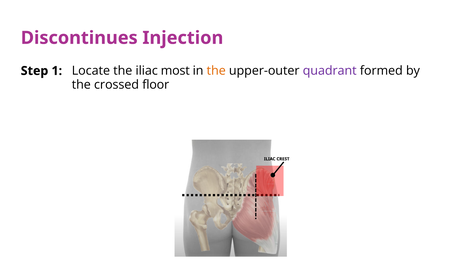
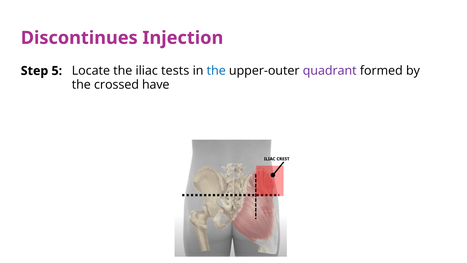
1: 1 -> 5 (57, 71)
most: most -> tests (175, 71)
the colour: orange -> blue (216, 71)
floor: floor -> have (156, 85)
